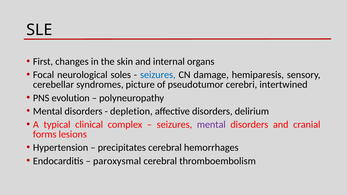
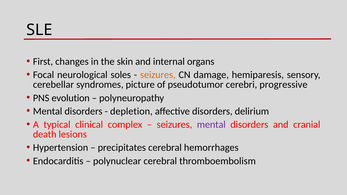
seizures colour: blue -> orange (158, 75)
intertwined: intertwined -> progressive (283, 85)
forms: forms -> death (45, 134)
paroxysmal: paroxysmal -> polynuclear (117, 161)
